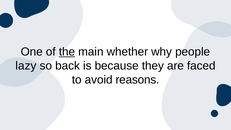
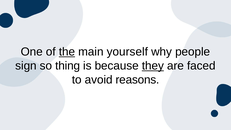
whether: whether -> yourself (127, 52)
lazy: lazy -> sign (26, 66)
back: back -> thing (68, 66)
they underline: none -> present (153, 66)
